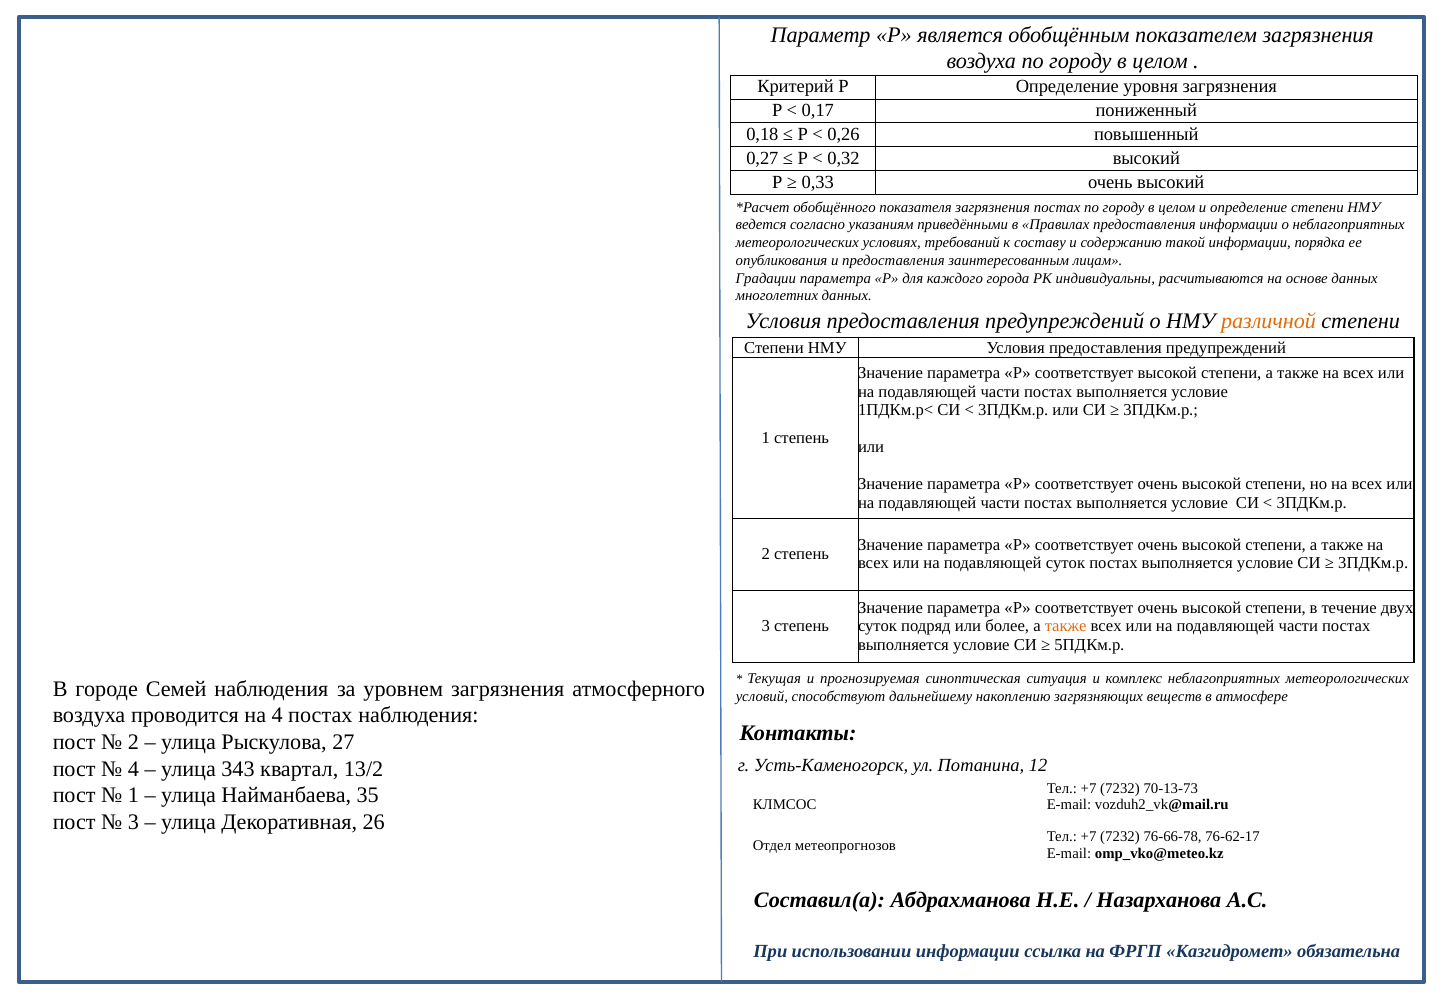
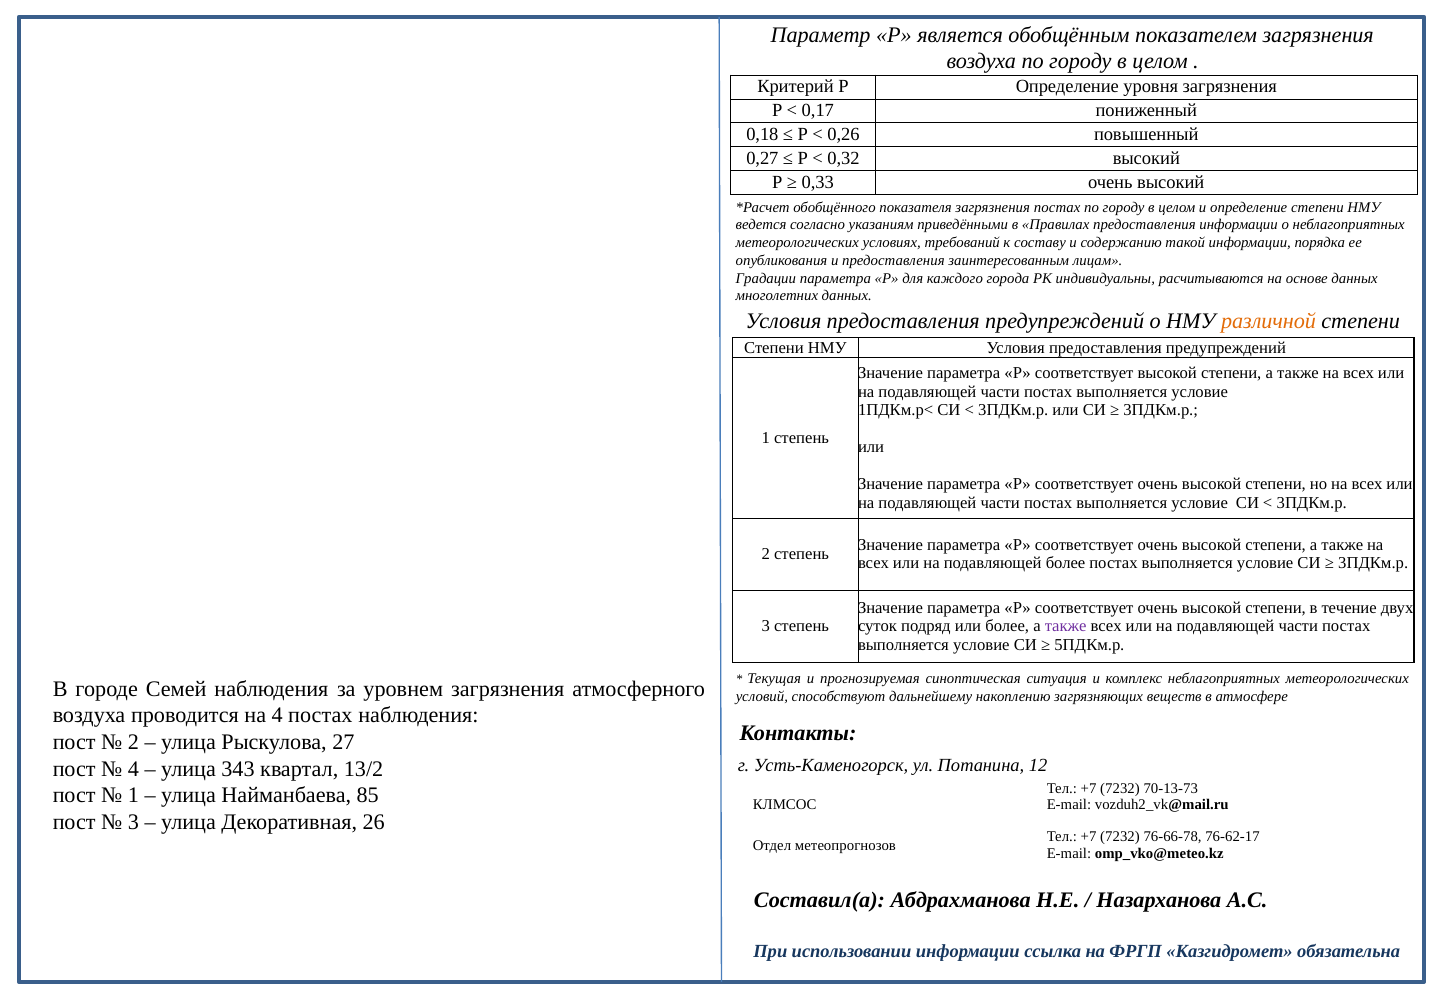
подавляющей суток: суток -> более (1066, 563)
также colour: orange -> purple (1066, 626)
35: 35 -> 85 (368, 795)
